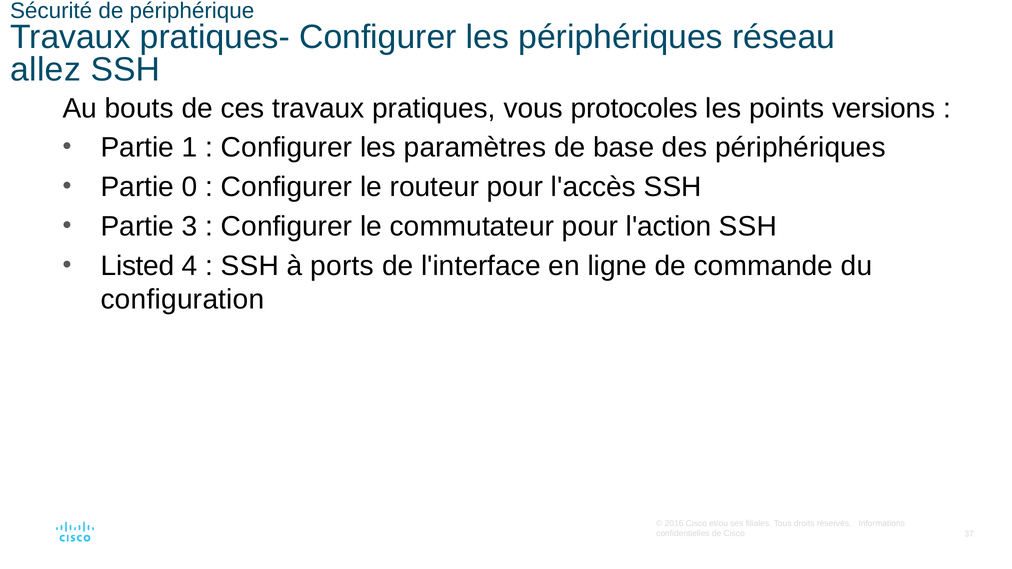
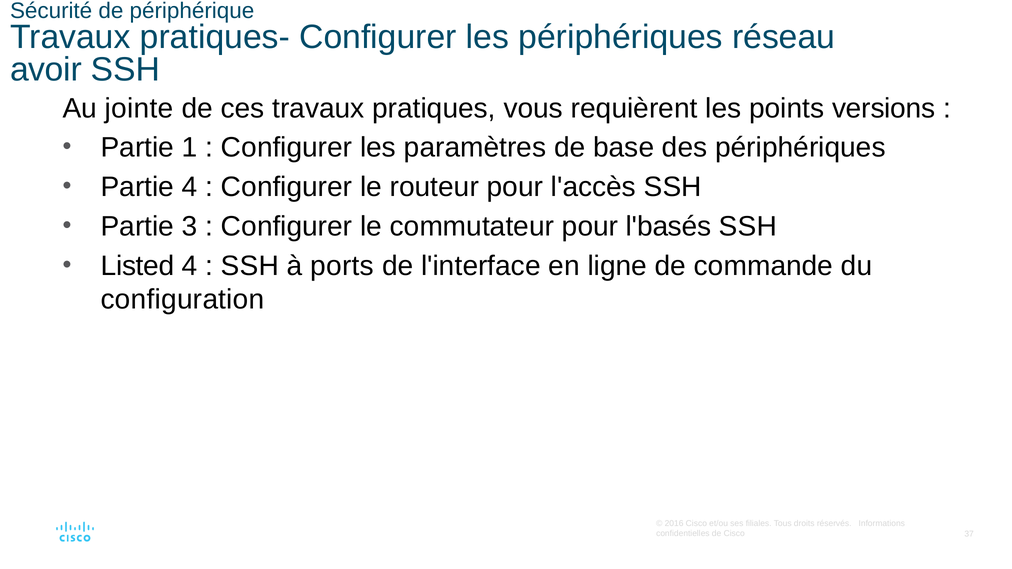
allez: allez -> avoir (46, 70)
bouts: bouts -> jointe (139, 108)
protocoles: protocoles -> requièrent (634, 108)
Partie 0: 0 -> 4 (190, 187)
l'action: l'action -> l'basés (669, 227)
